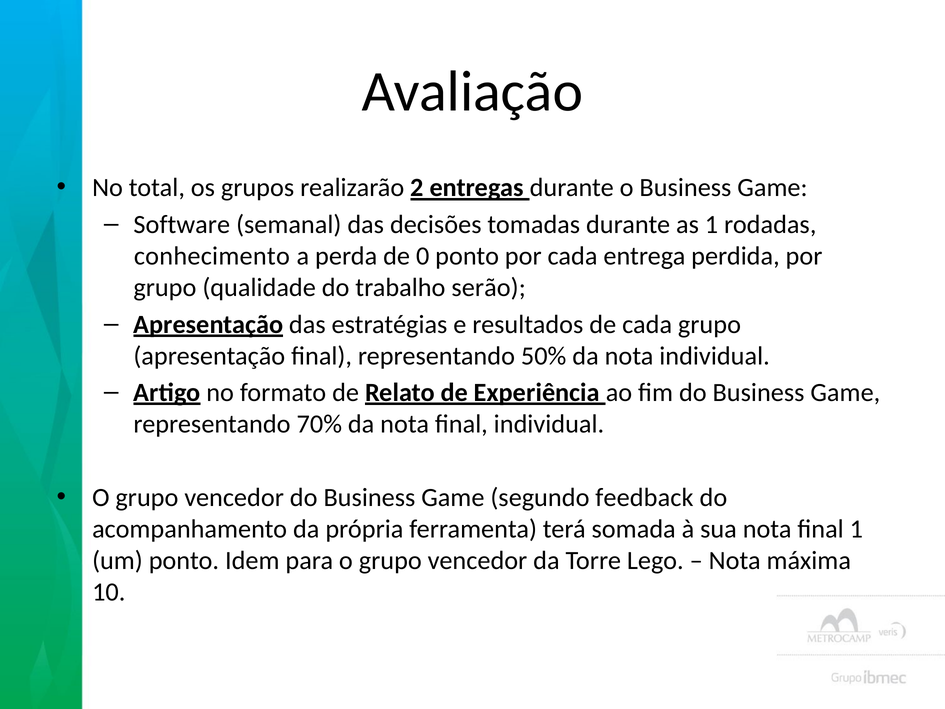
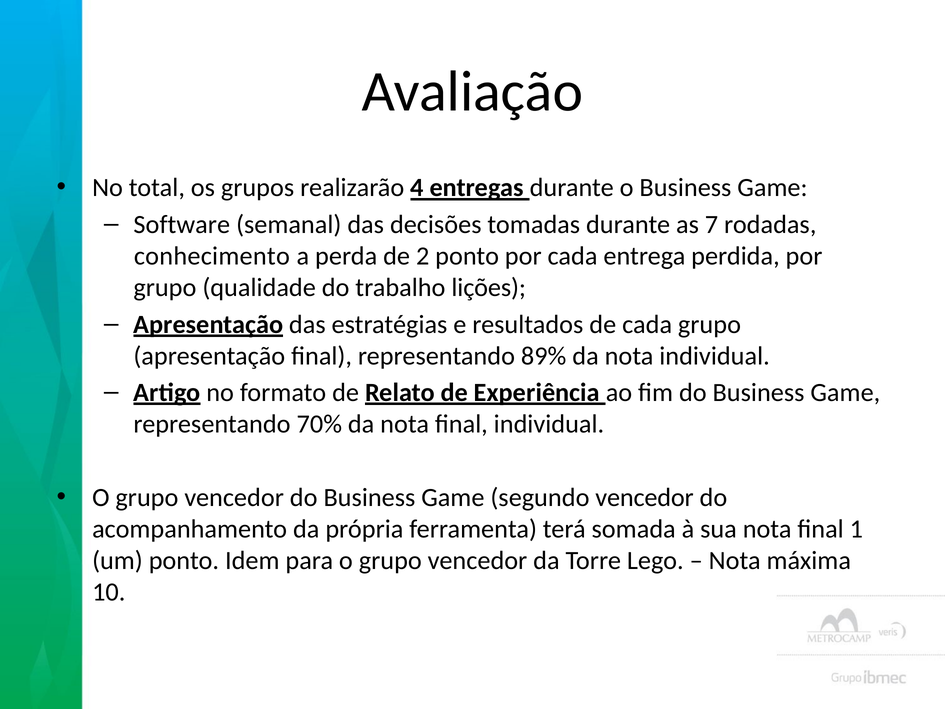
2: 2 -> 4 (417, 188)
as 1: 1 -> 7 (711, 224)
0: 0 -> 2 (423, 256)
serão: serão -> lições (489, 287)
50%: 50% -> 89% (544, 356)
segundo feedback: feedback -> vencedor (645, 498)
